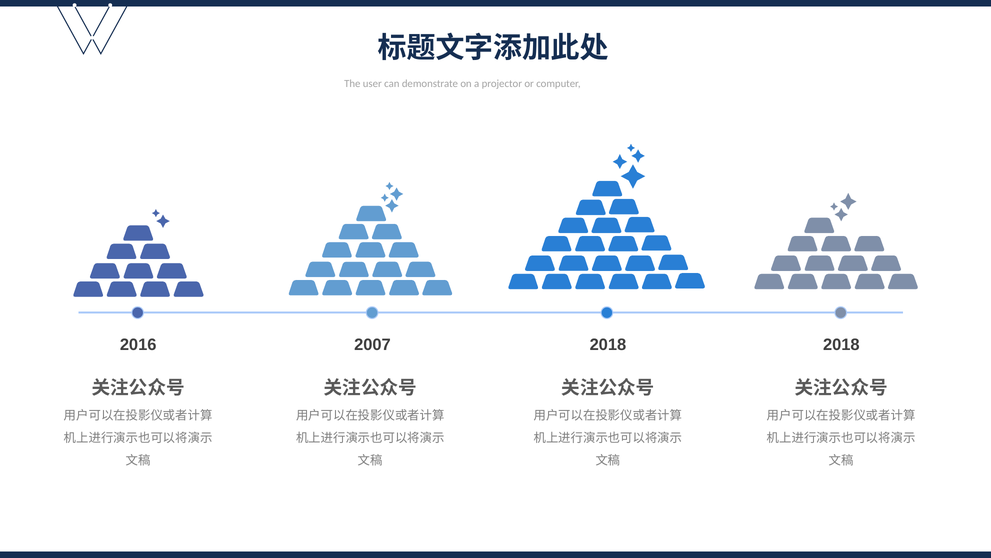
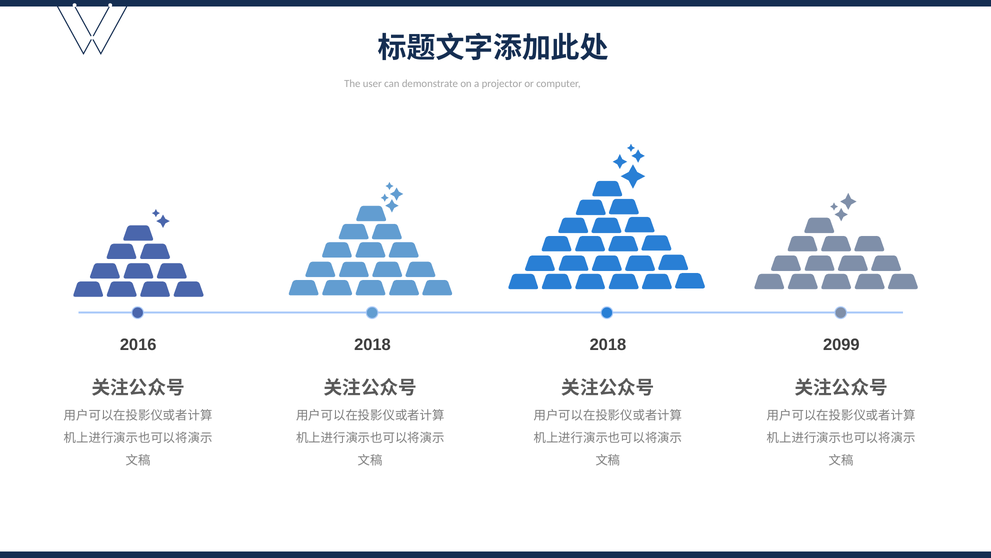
2016 2007: 2007 -> 2018 (373, 345)
2018 2018: 2018 -> 2099 (841, 345)
